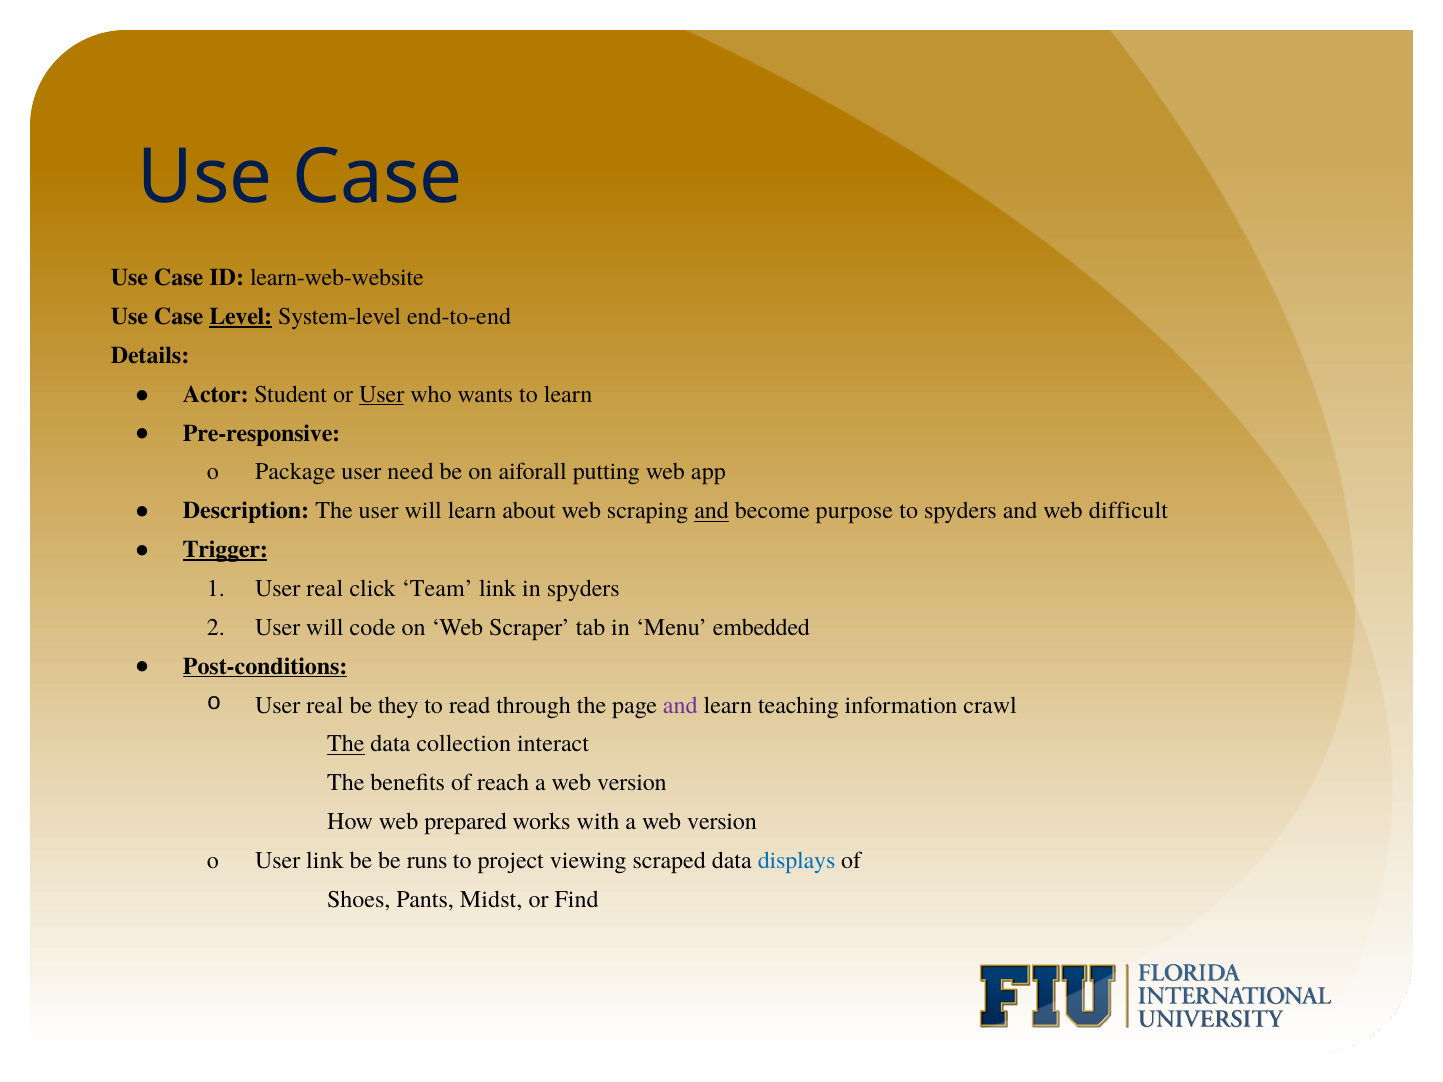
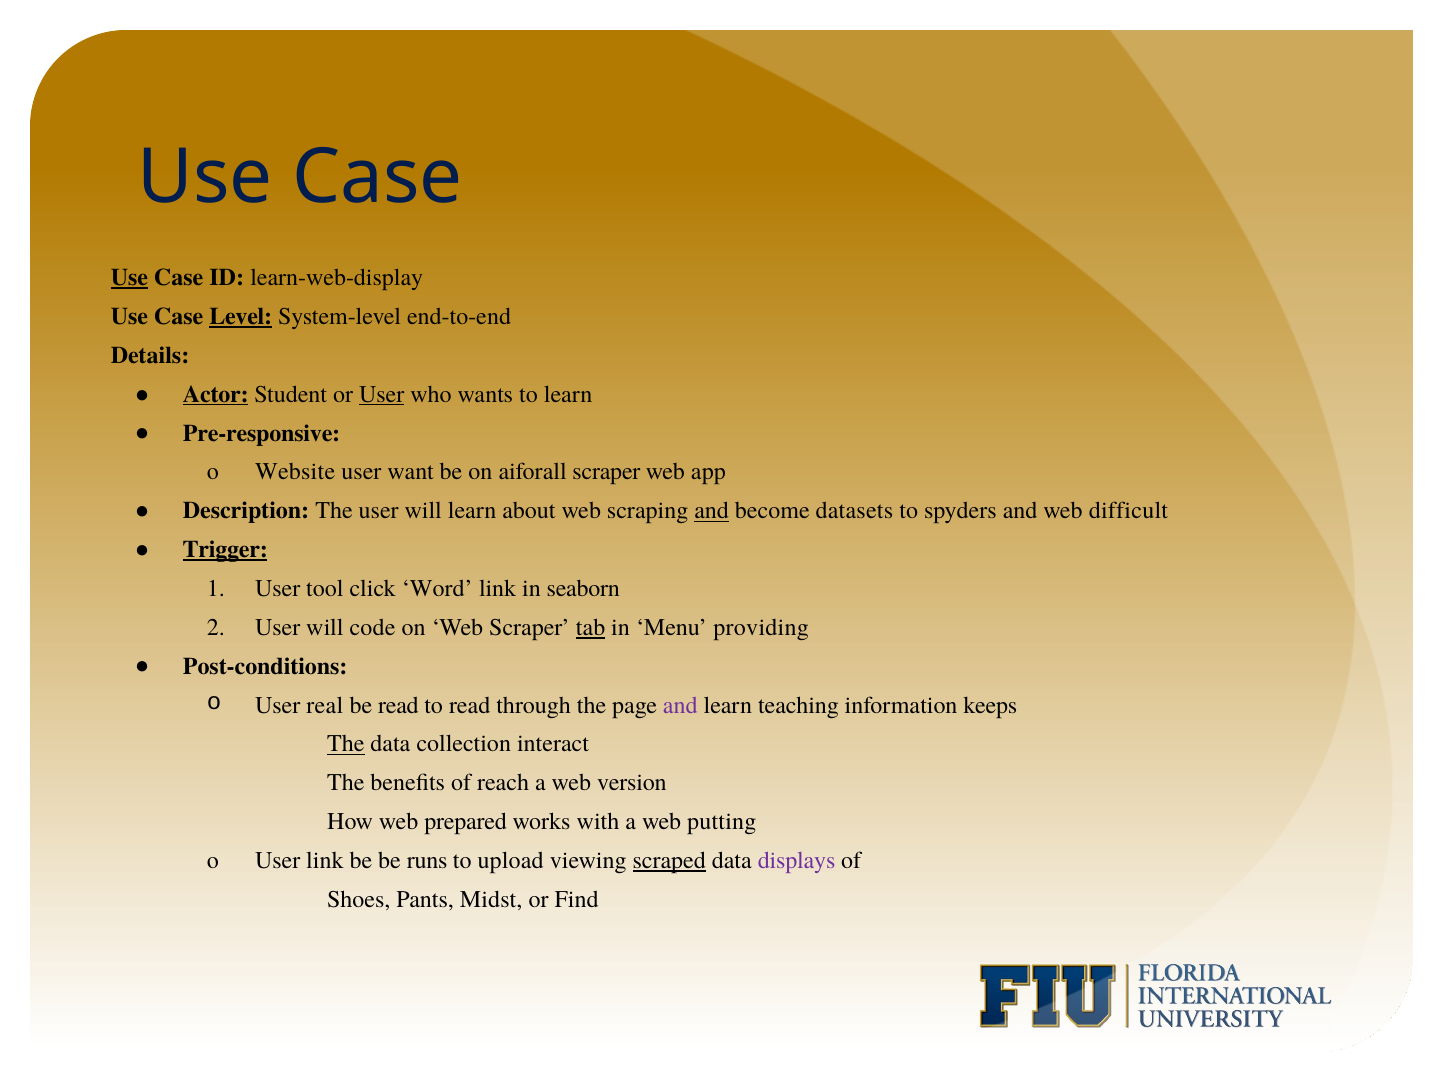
Use underline: none -> present (129, 278)
learn-web-website: learn-web-website -> learn-web-display (337, 278)
Actor underline: none -> present (216, 394)
Package: Package -> Website (295, 472)
need: need -> want (411, 472)
aiforall putting: putting -> scraper (606, 472)
purpose: purpose -> datasets (854, 511)
real: real -> tool (325, 589)
Team: Team -> Word (437, 589)
in spyders: spyders -> seaborn (583, 589)
tab underline: none -> present (591, 628)
embedded: embedded -> providing (761, 628)
Post-conditions underline: present -> none (265, 666)
be they: they -> read (398, 705)
crawl: crawl -> keeps (990, 705)
with a web version: version -> putting (722, 822)
project: project -> upload (511, 861)
scraped underline: none -> present (669, 861)
displays colour: blue -> purple (797, 861)
